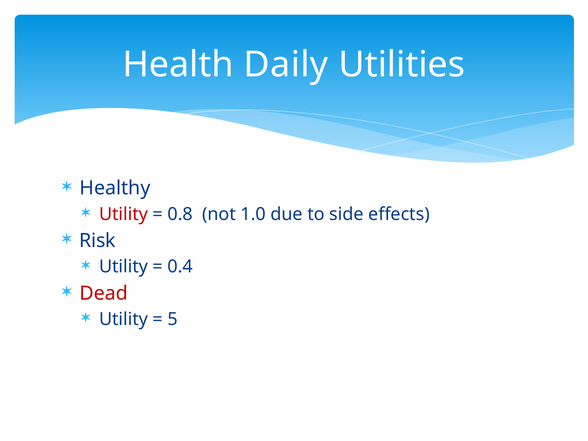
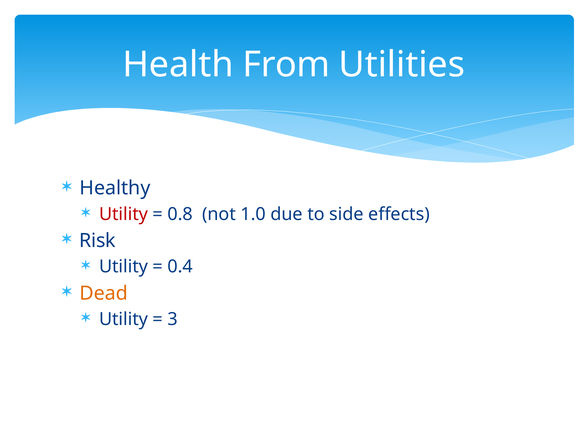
Daily: Daily -> From (286, 65)
Dead colour: red -> orange (104, 293)
5: 5 -> 3 (173, 319)
